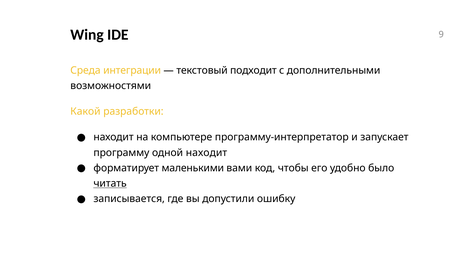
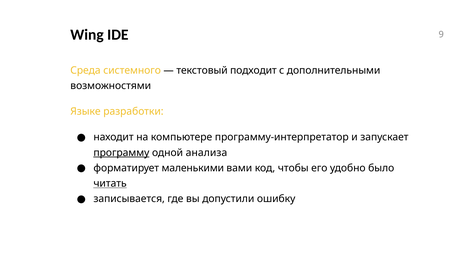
интеграции: интеграции -> системного (132, 71)
Какой: Какой -> Языке (85, 112)
программу underline: none -> present (121, 153)
одной находит: находит -> анализа (206, 153)
